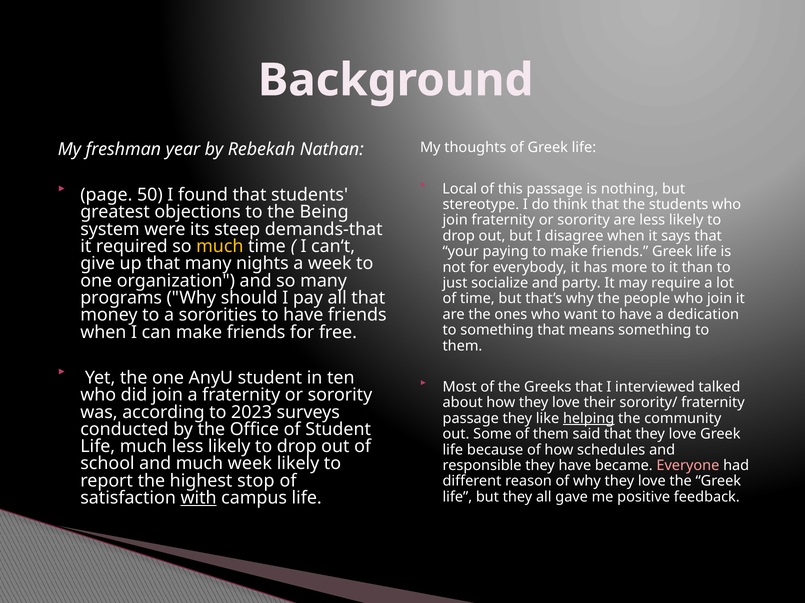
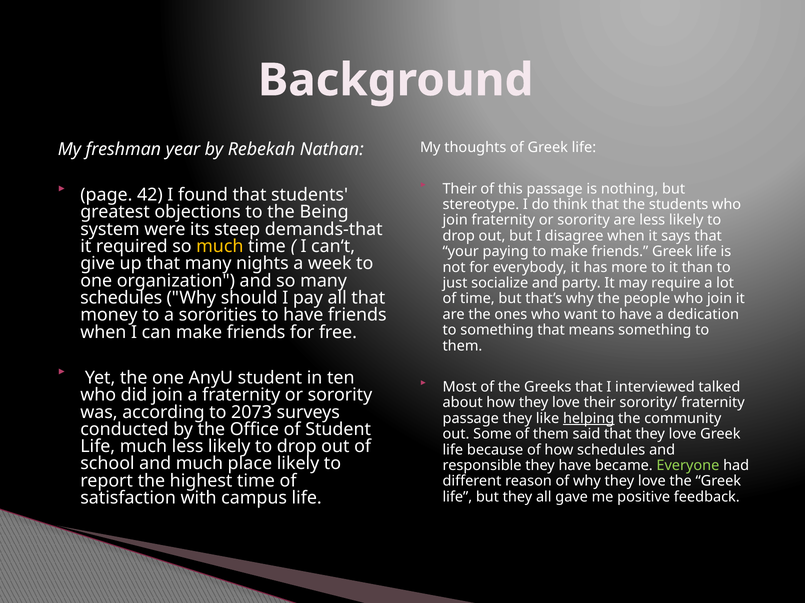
Local: Local -> Their (460, 189)
50: 50 -> 42 (150, 195)
programs: programs -> schedules (121, 298)
2023: 2023 -> 2073 (252, 413)
much week: week -> place (250, 464)
Everyone colour: pink -> light green (688, 466)
highest stop: stop -> time (256, 481)
with underline: present -> none (199, 499)
